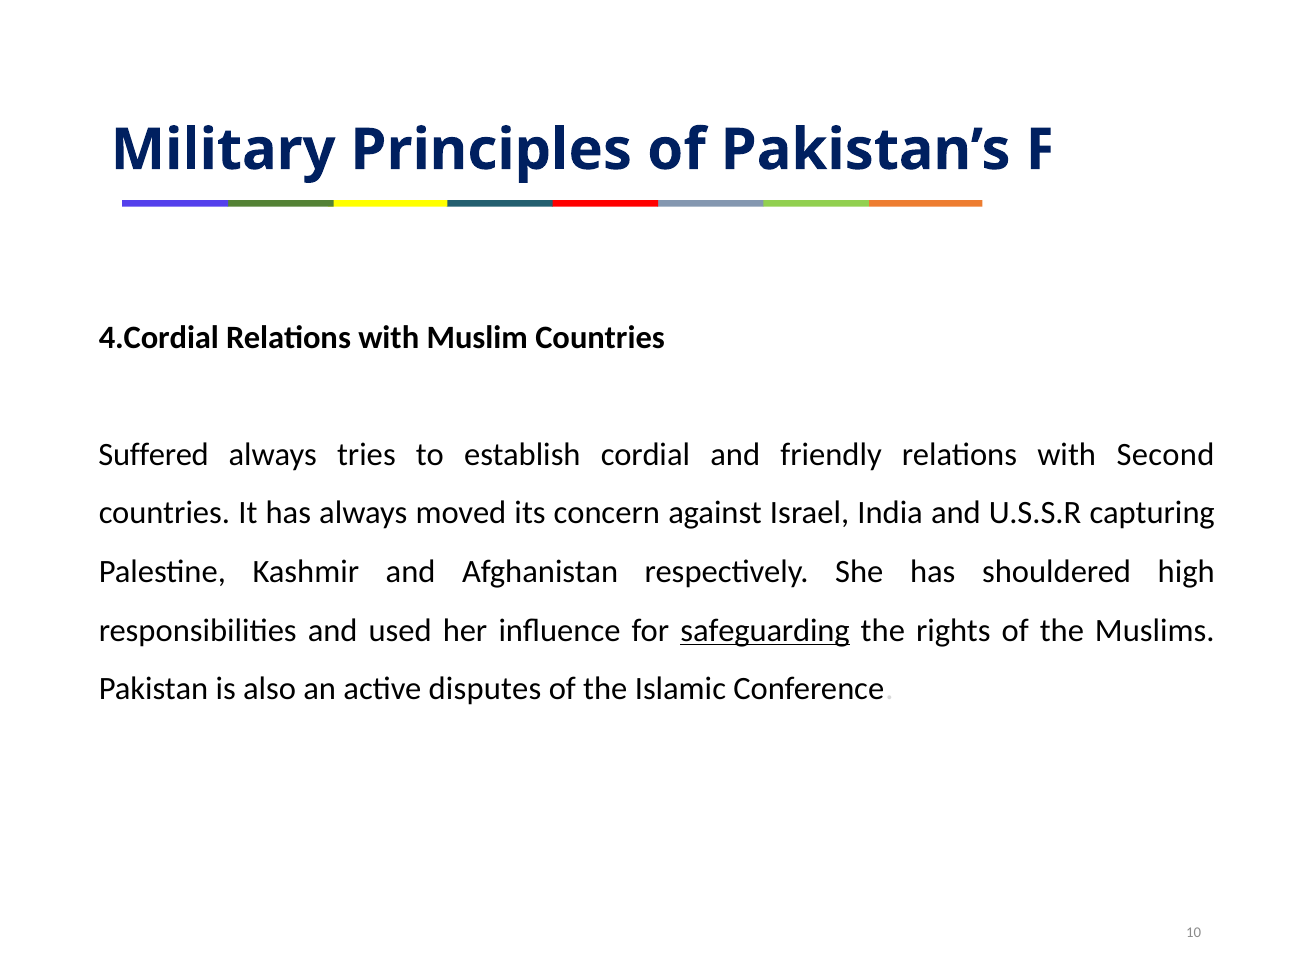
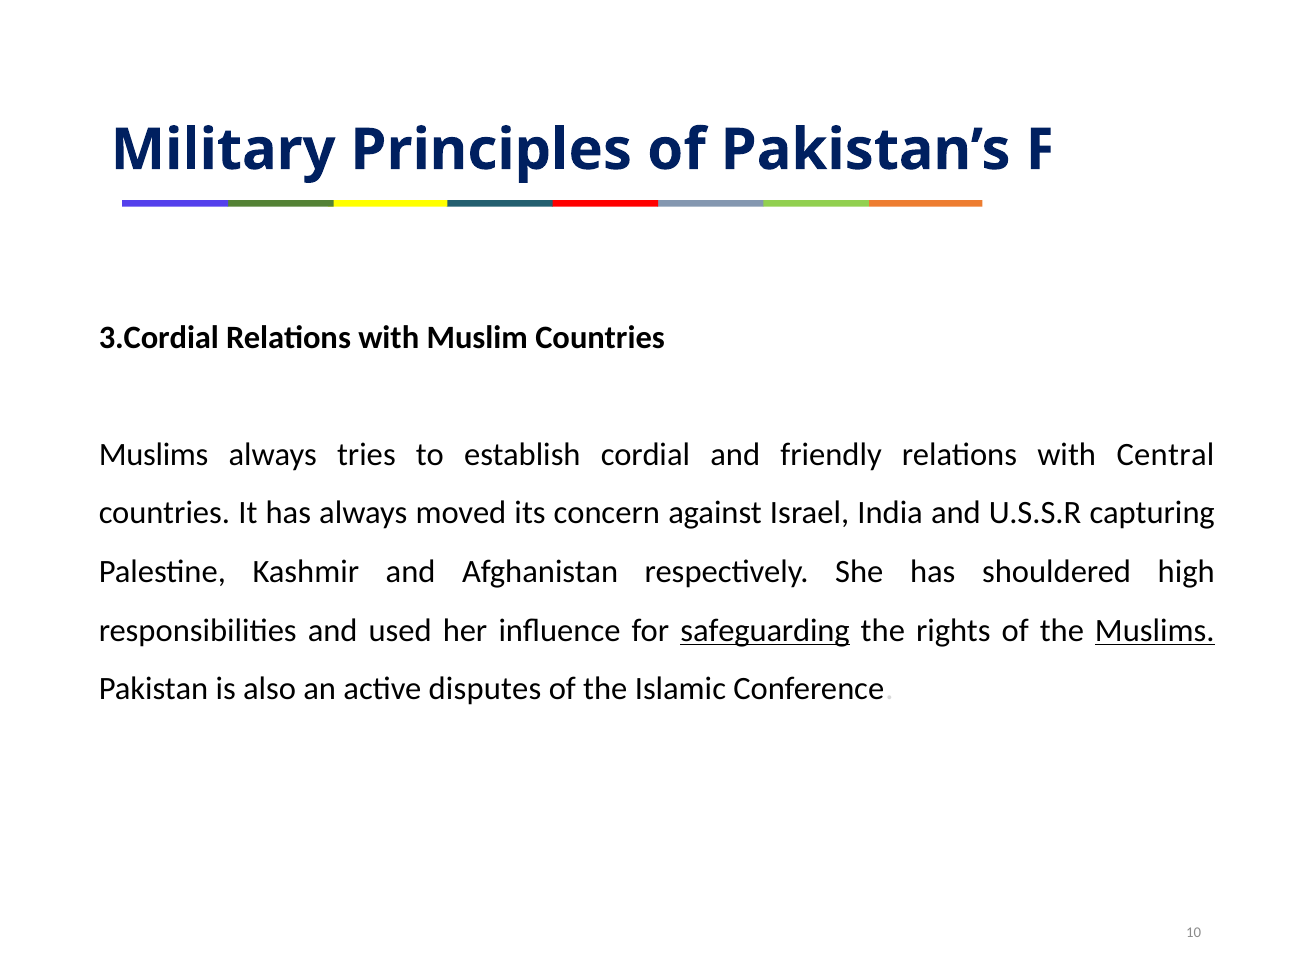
4.Cordial: 4.Cordial -> 3.Cordial (159, 337)
Suffered: Suffered -> Muslims (154, 455)
Second: Second -> Central (1165, 455)
Muslims underline: none -> present (1155, 631)
